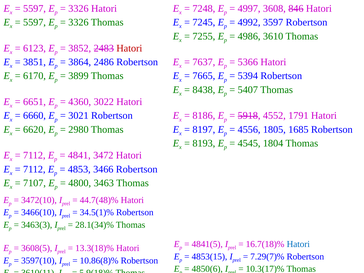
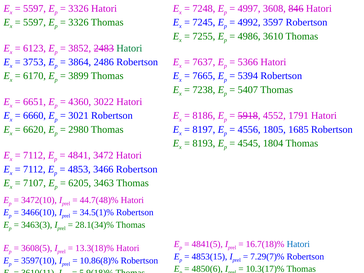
Hatori colour: red -> green (129, 48)
3851: 3851 -> 3753 (34, 62)
8438: 8438 -> 7238 (204, 90)
4800: 4800 -> 6205 (80, 183)
